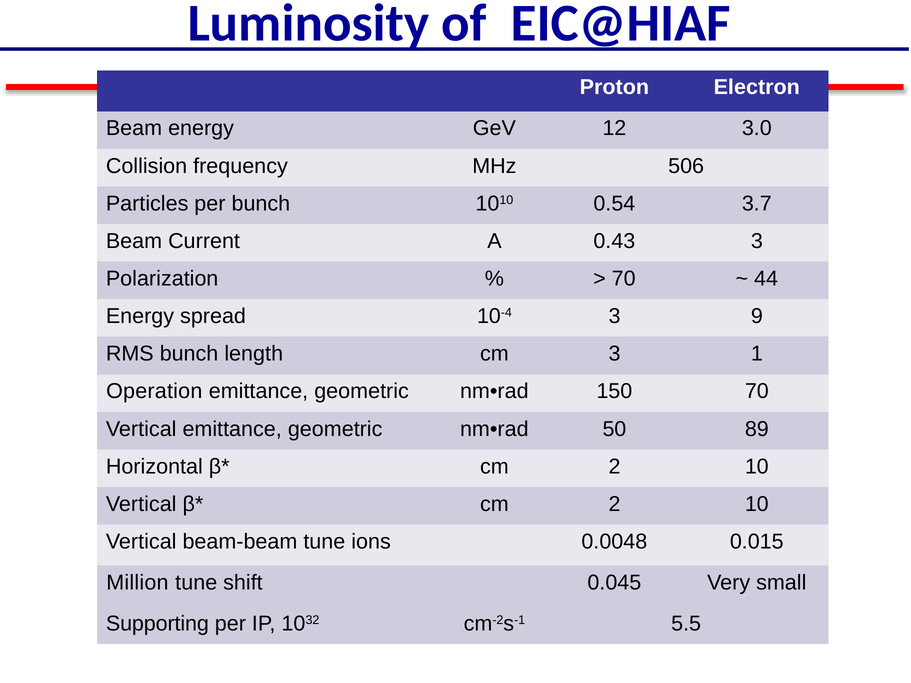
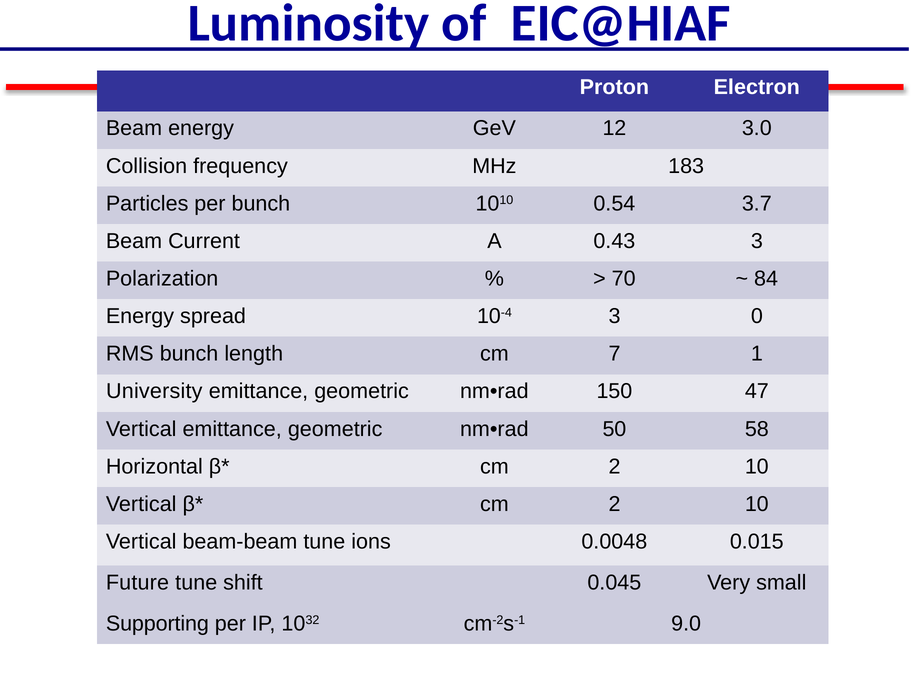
506: 506 -> 183 (686, 166)
44: 44 -> 84 (766, 279)
9: 9 -> 0 (757, 316)
cm 3: 3 -> 7 (614, 354)
Operation: Operation -> University (154, 391)
150 70: 70 -> 47 (757, 391)
89: 89 -> 58 (757, 429)
Million: Million -> Future (137, 583)
5.5: 5.5 -> 9.0 (686, 624)
